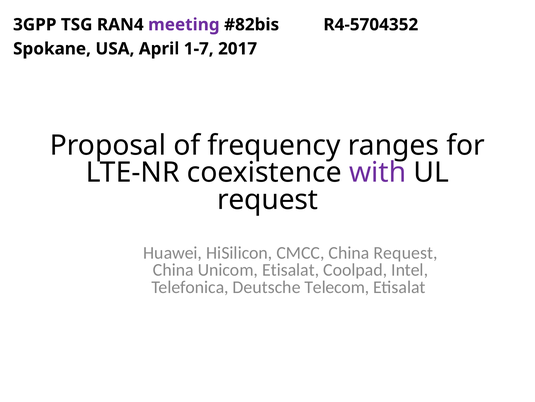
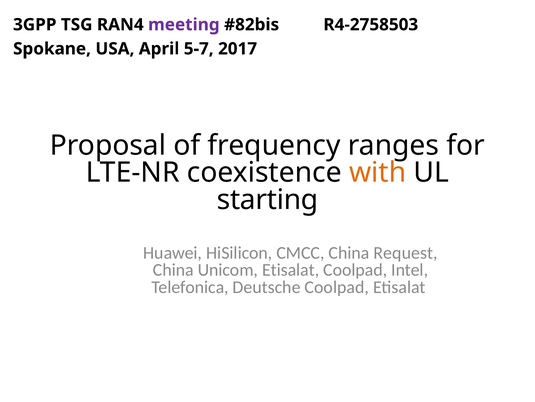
R4-5704352: R4-5704352 -> R4-2758503 (371, 25)
1-7: 1-7 -> 5-7 (199, 49)
with colour: purple -> orange (378, 172)
request: request -> starting (268, 199)
Deutsche Telecom: Telecom -> Coolpad (337, 287)
